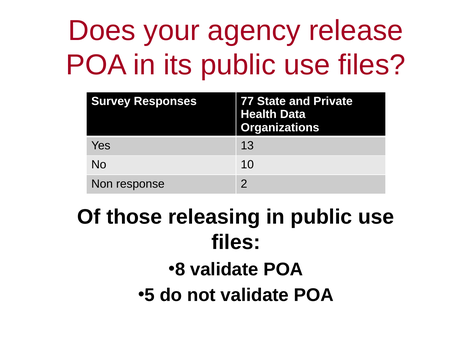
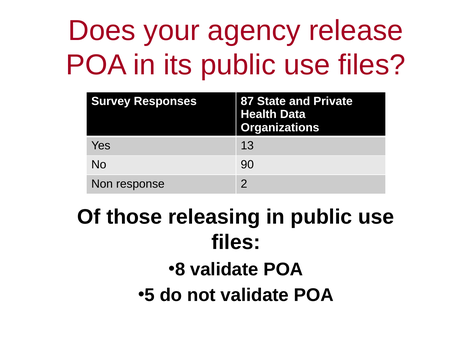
77: 77 -> 87 (247, 101)
10: 10 -> 90 (247, 165)
